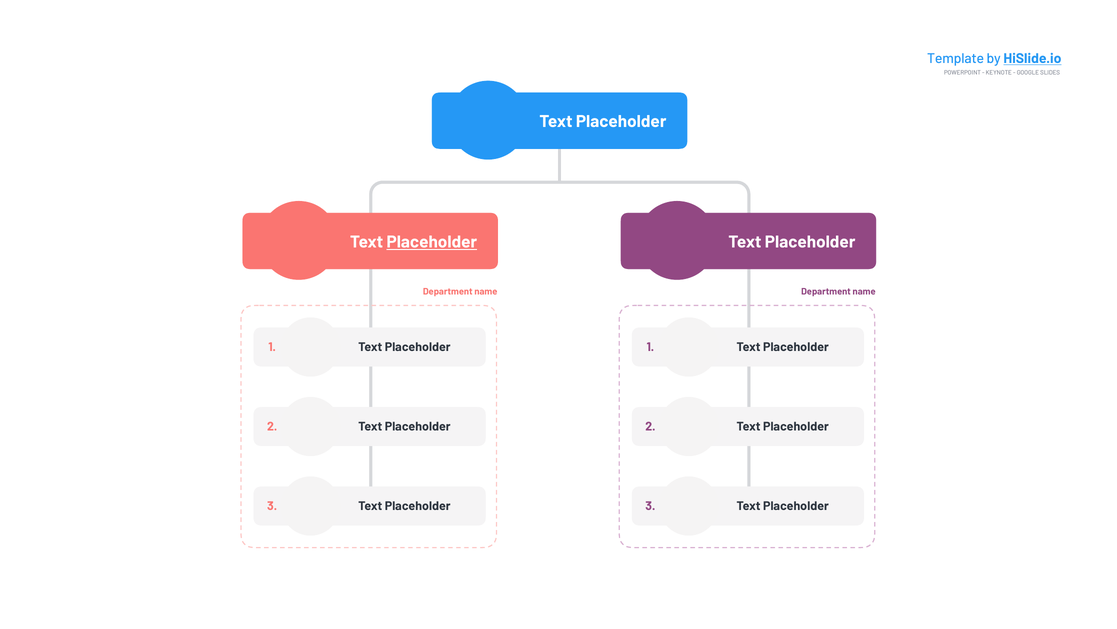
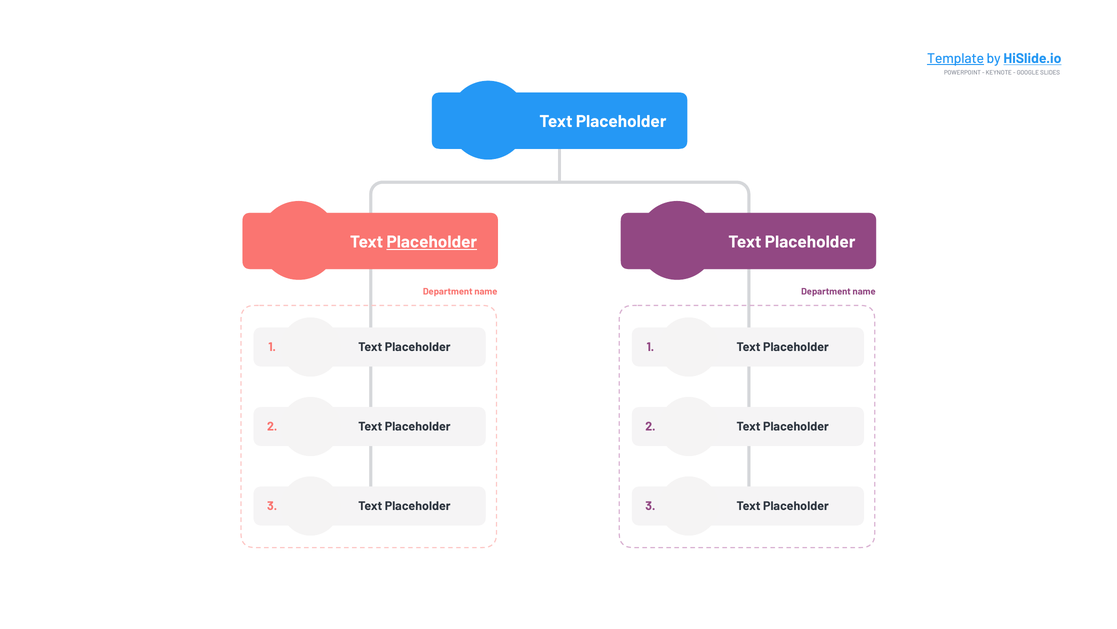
Template underline: none -> present (956, 59)
